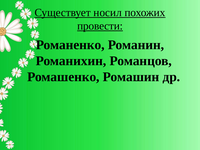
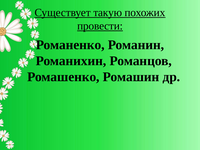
носил: носил -> такую (108, 13)
